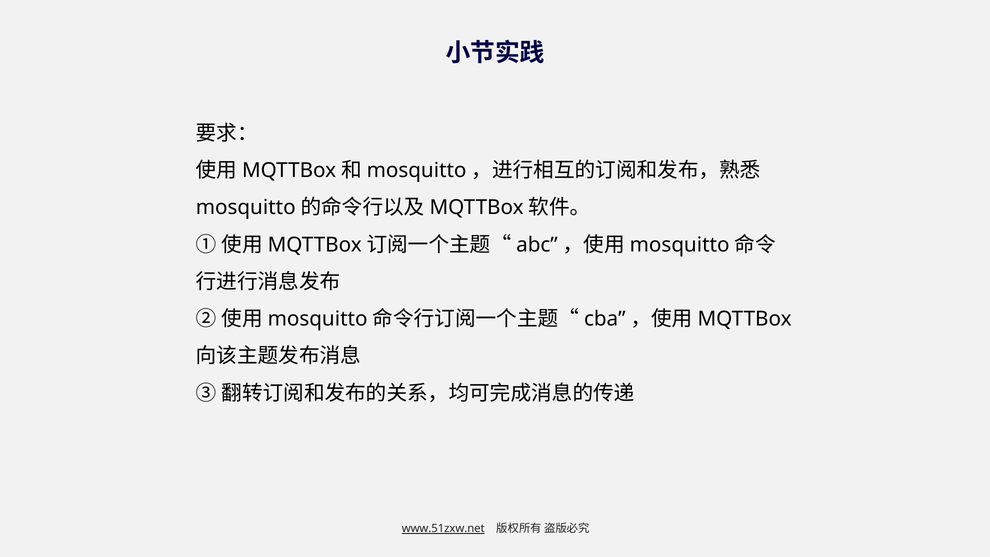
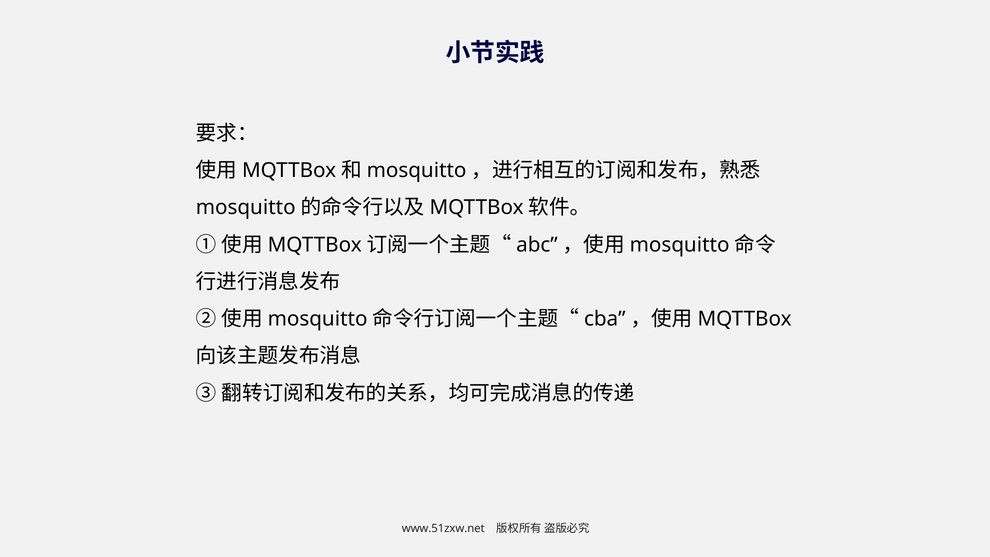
www.51zxw.net underline: present -> none (443, 528)
